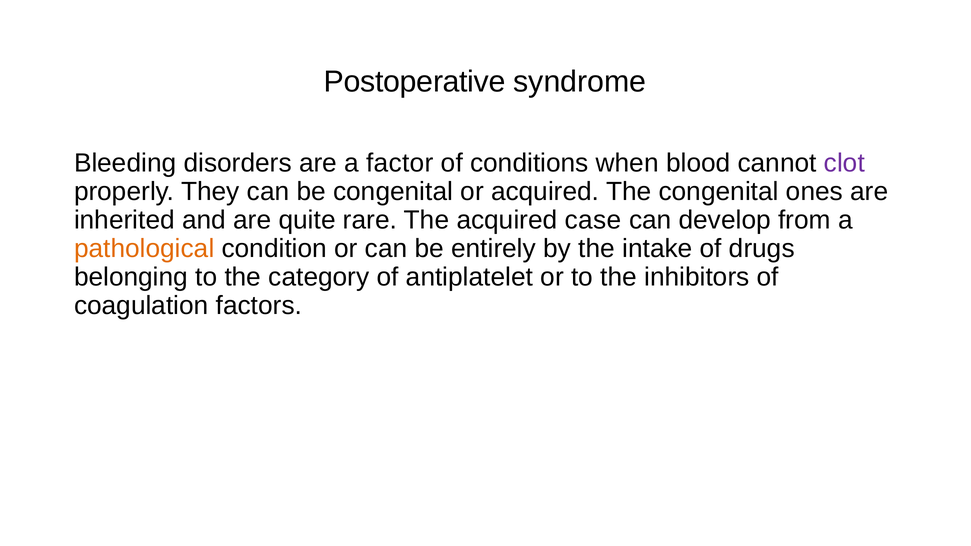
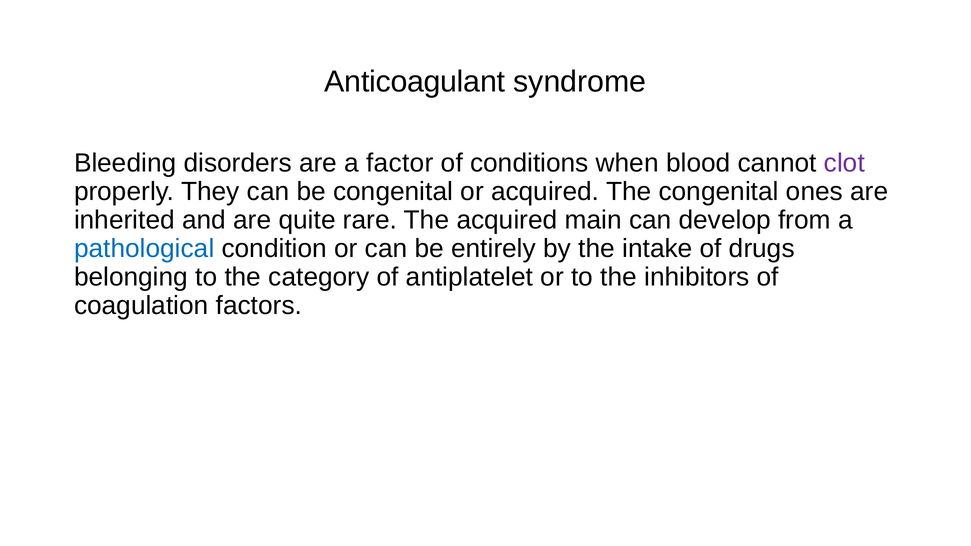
Postoperative: Postoperative -> Anticoagulant (415, 82)
case: case -> main (593, 220)
pathological colour: orange -> blue (144, 249)
